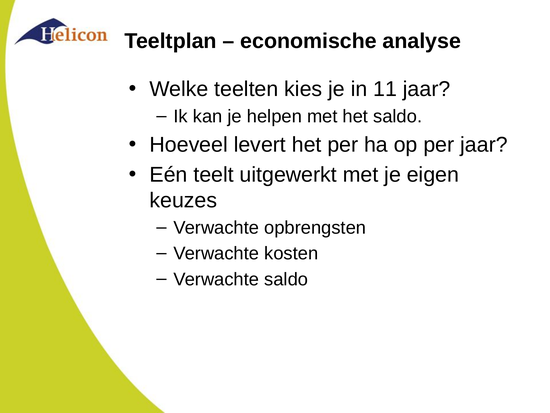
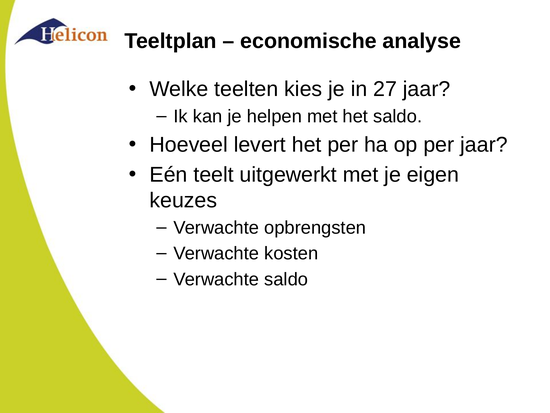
11: 11 -> 27 (385, 89)
